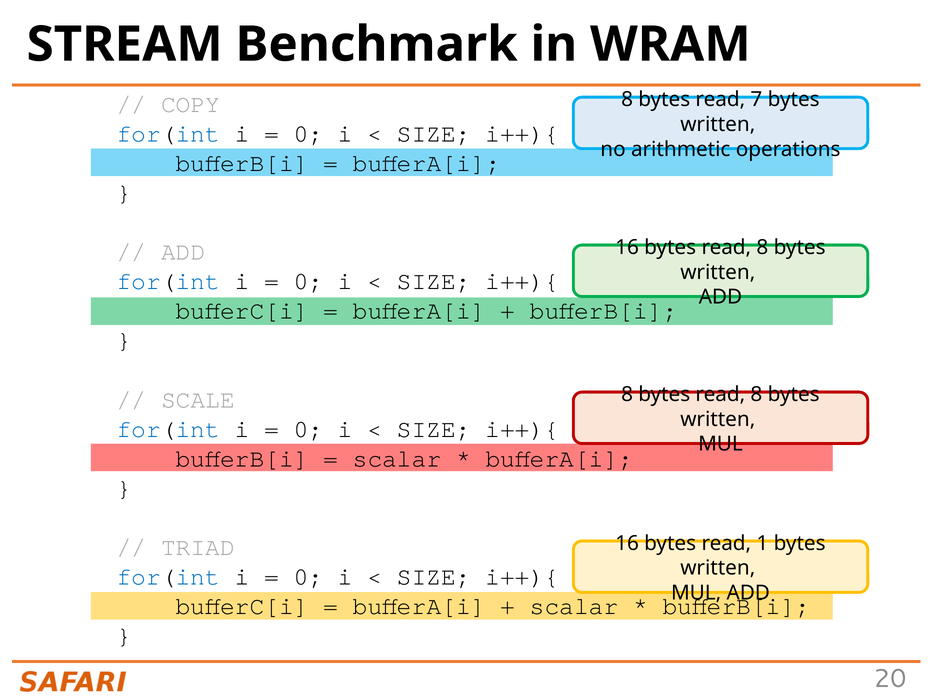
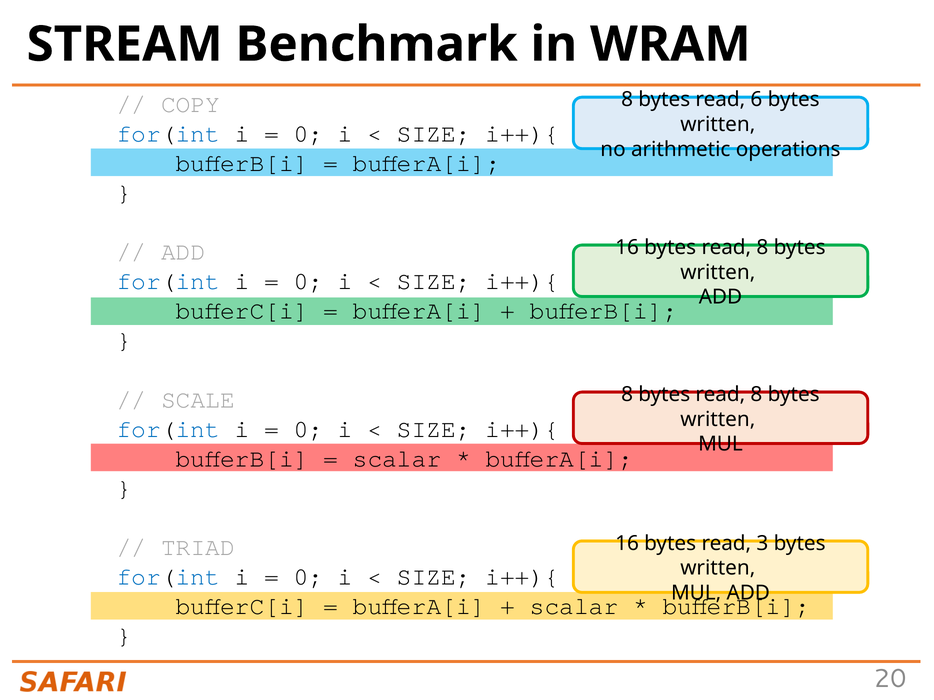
7: 7 -> 6 (756, 100)
1: 1 -> 3 (762, 544)
